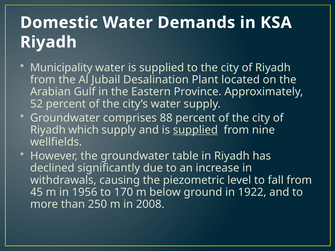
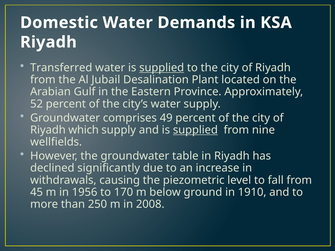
Municipality: Municipality -> Transferred (61, 68)
supplied underline: none -> present (162, 68)
88: 88 -> 49 (166, 118)
1922: 1922 -> 1910 (252, 192)
